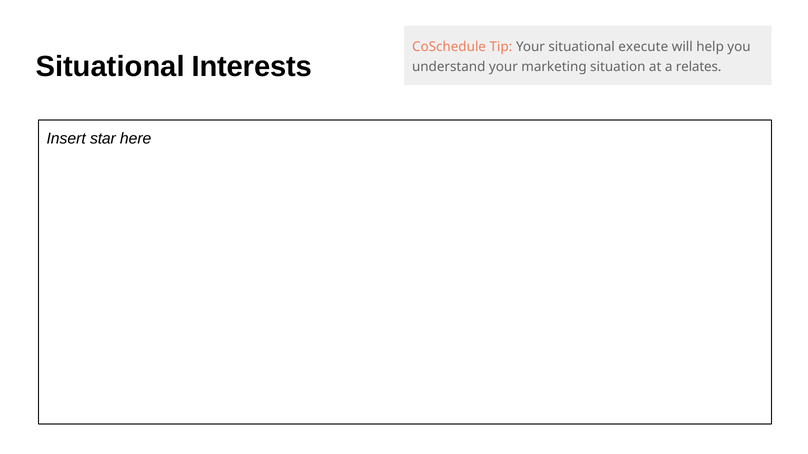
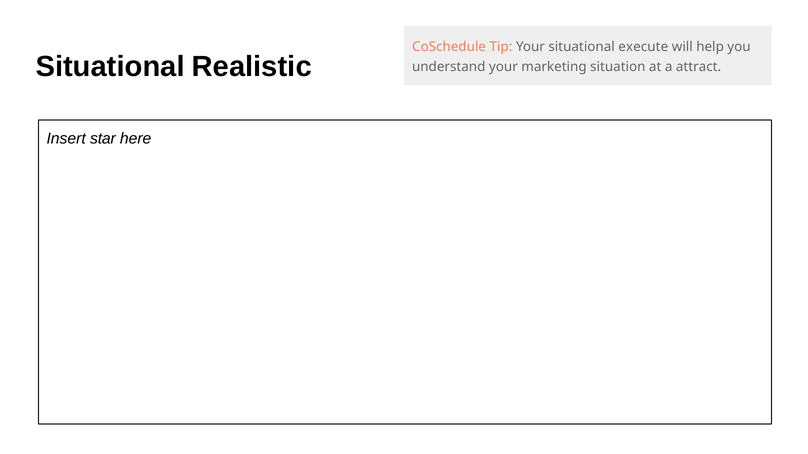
Interests: Interests -> Realistic (252, 67)
relates: relates -> attract (699, 67)
